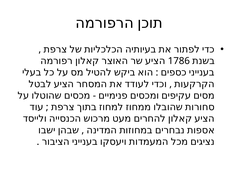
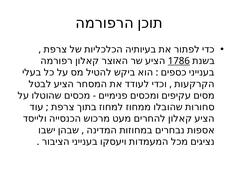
1786 underline: none -> present (179, 61)
